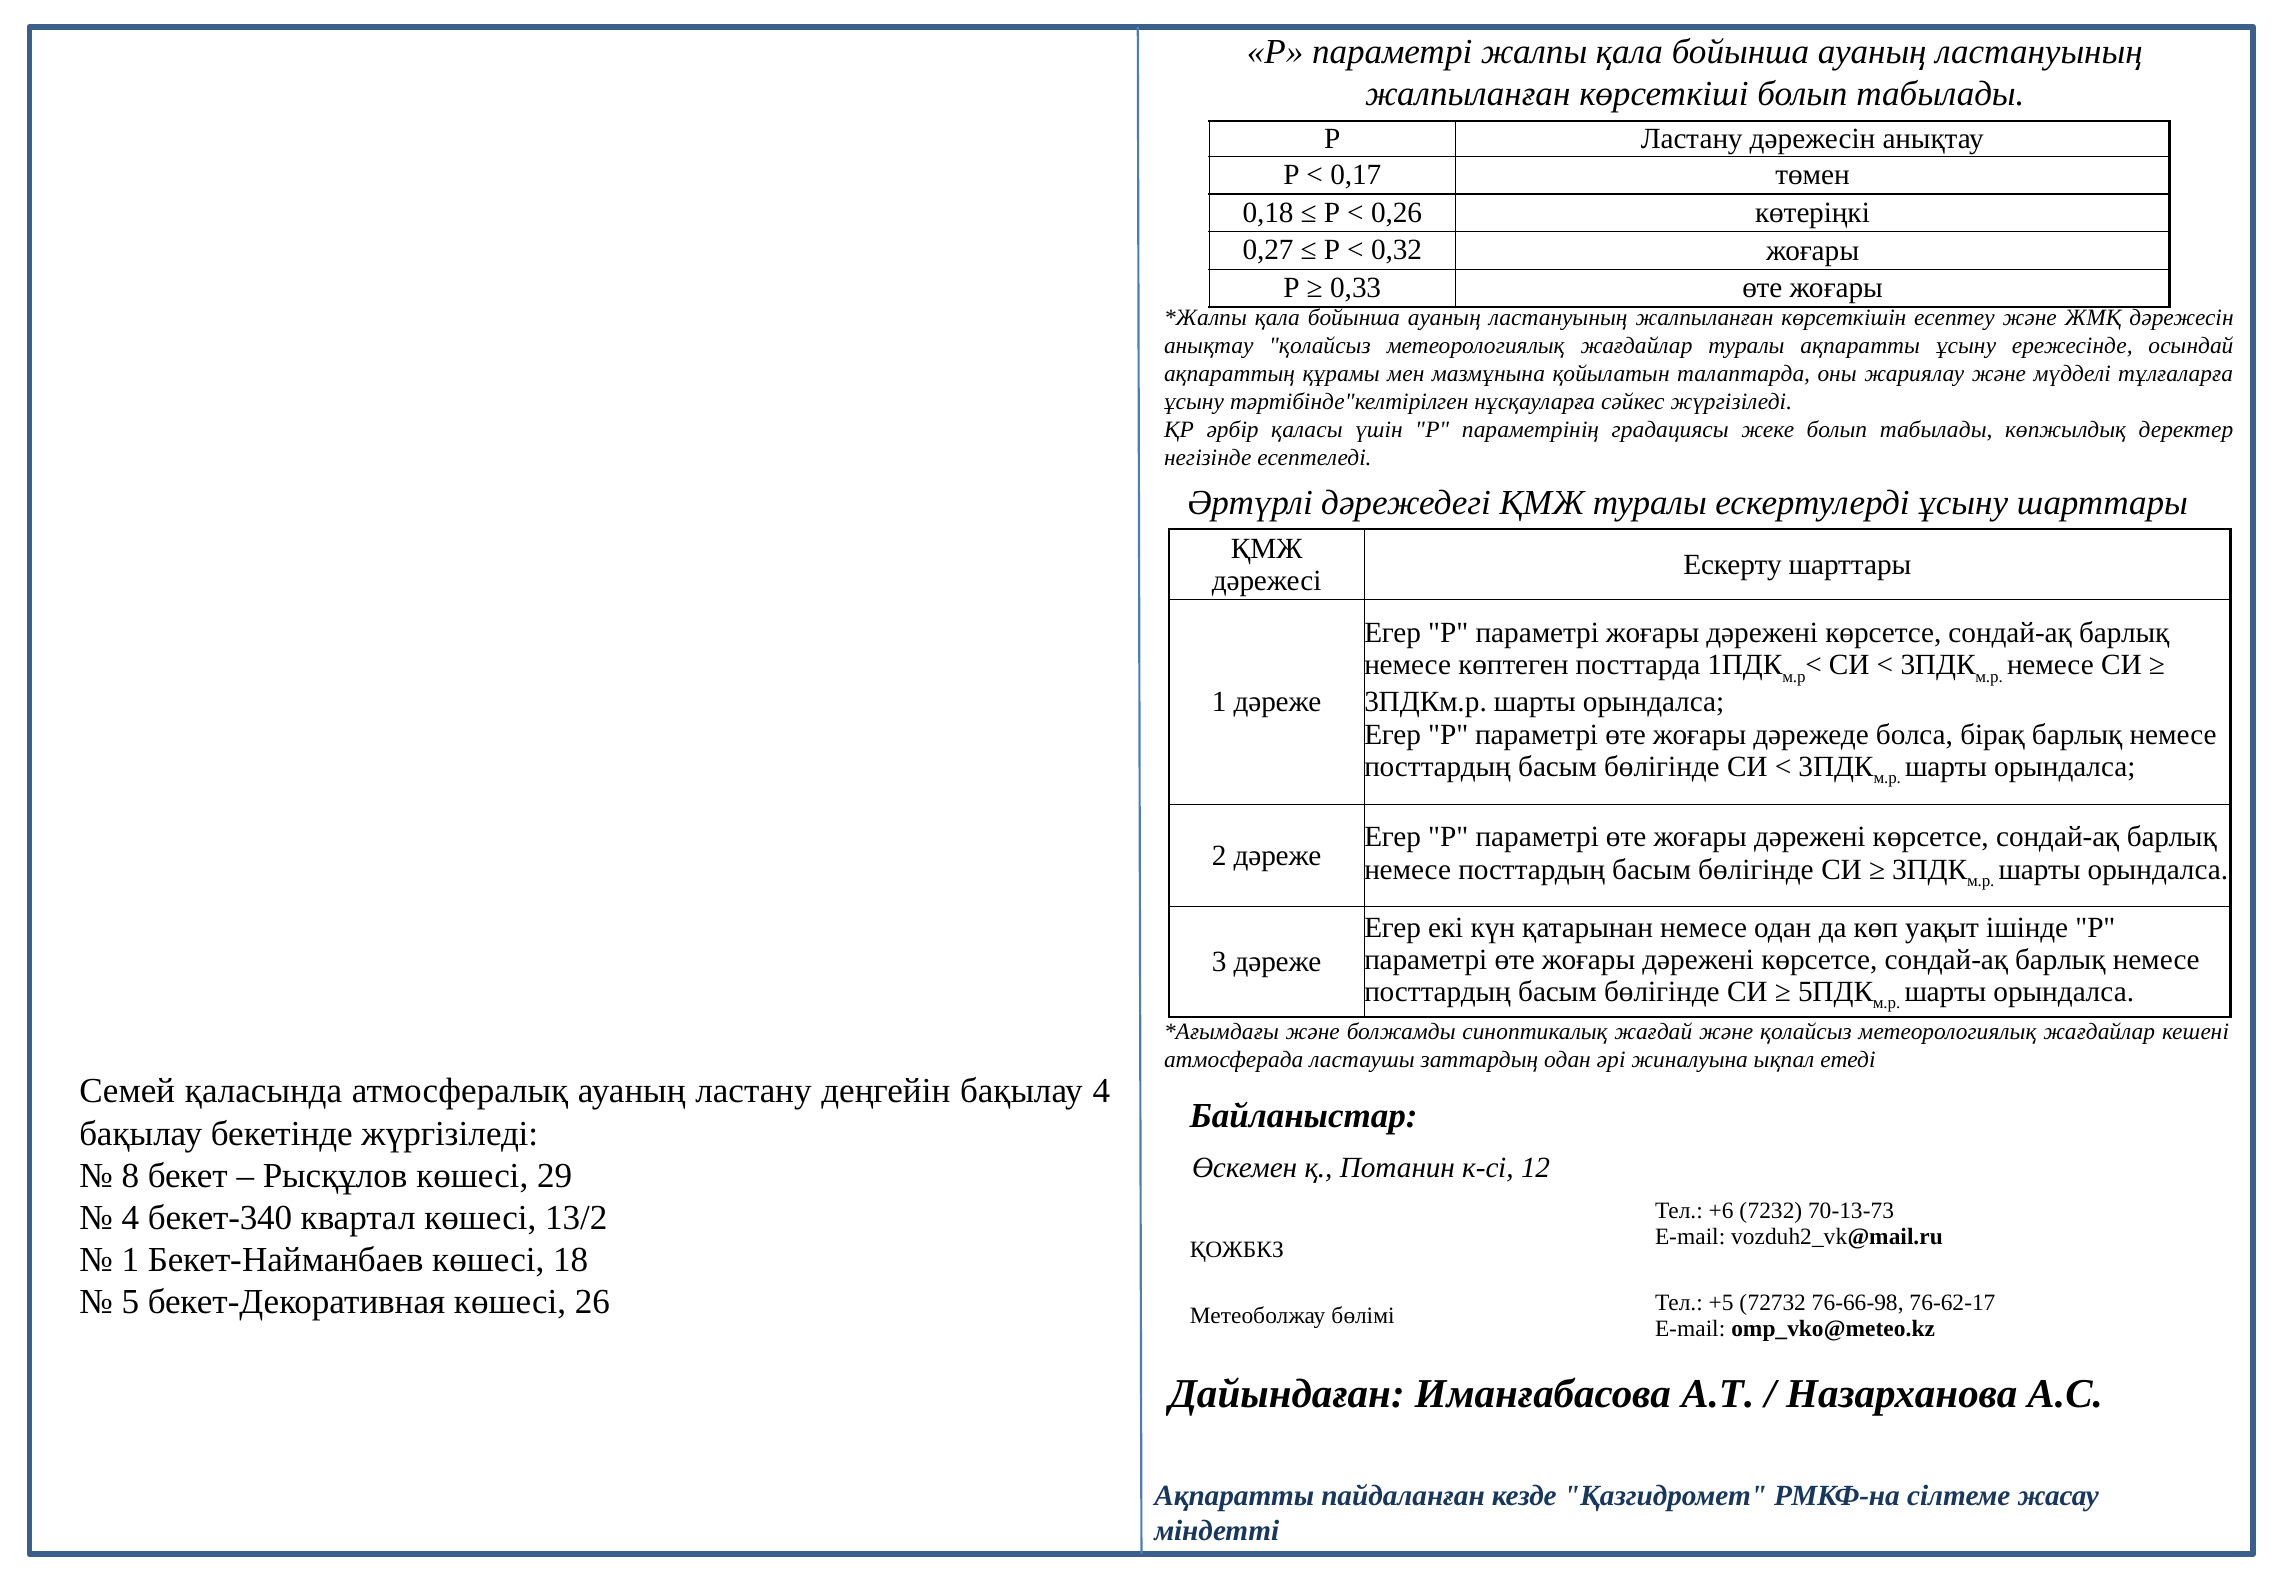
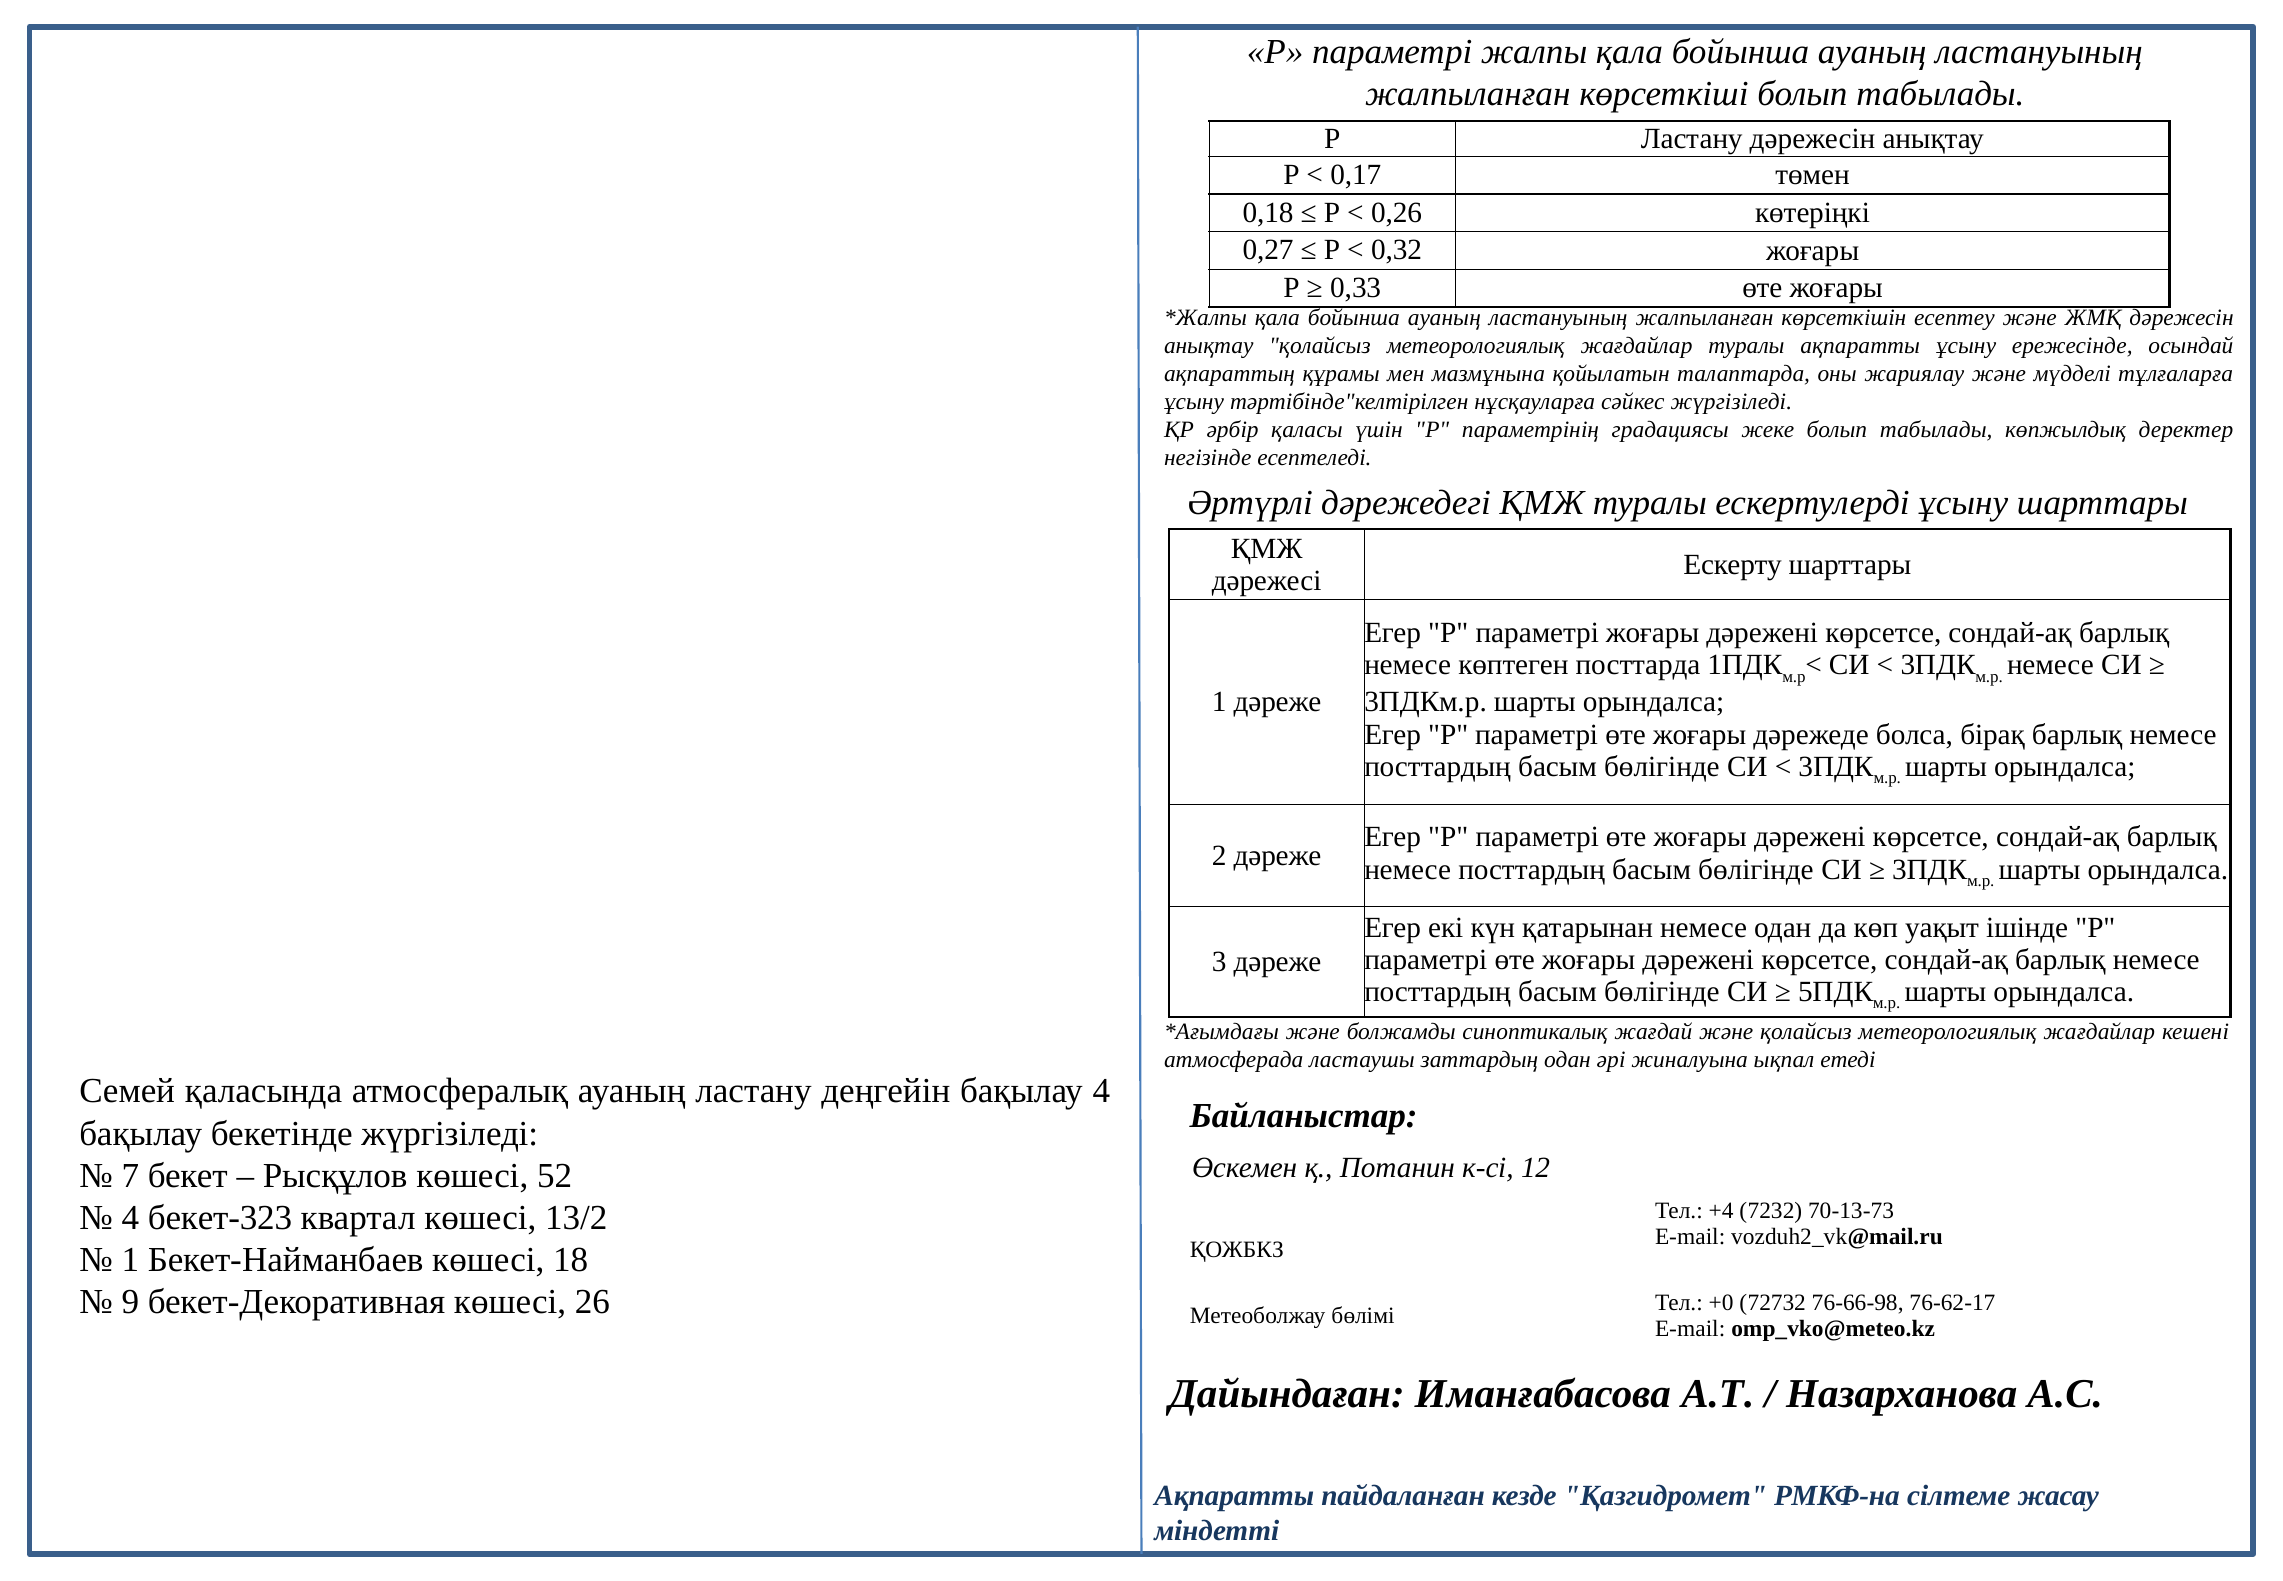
8: 8 -> 7 (130, 1175)
29: 29 -> 52 (555, 1175)
+6: +6 -> +4 (1721, 1211)
бекет-340: бекет-340 -> бекет-323 (220, 1217)
5: 5 -> 9 (130, 1302)
+5: +5 -> +0 (1721, 1302)
